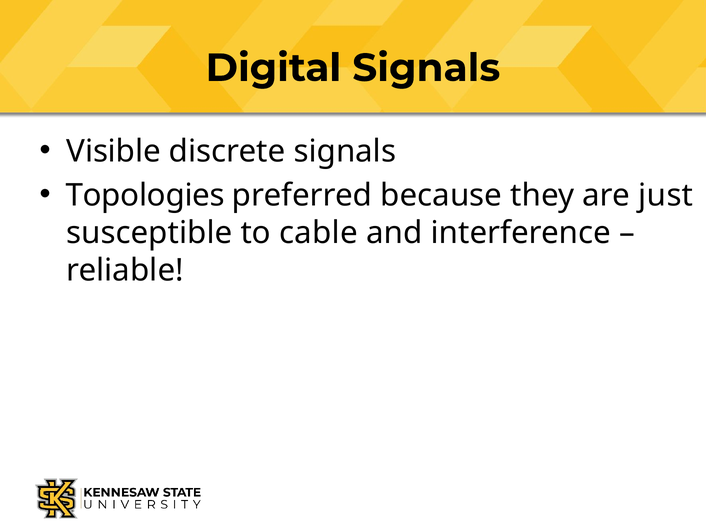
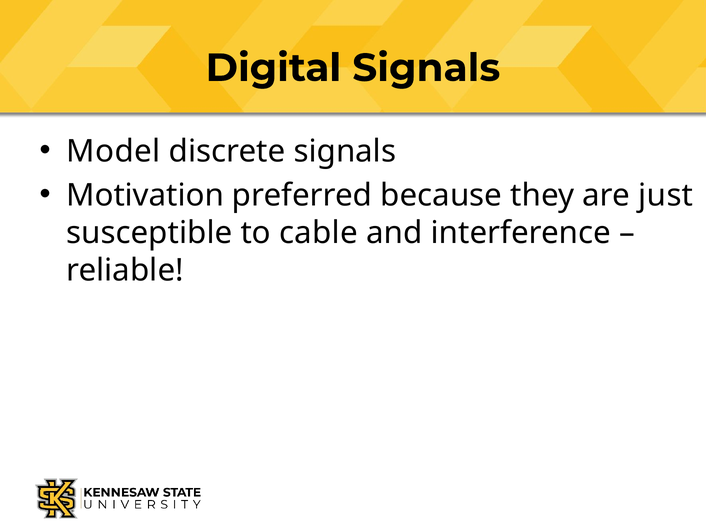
Visible: Visible -> Model (113, 151)
Topologies: Topologies -> Motivation (145, 195)
